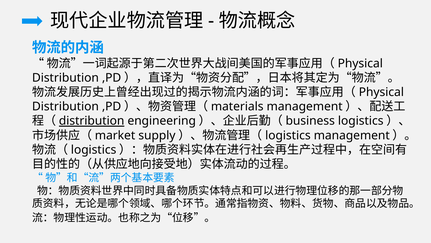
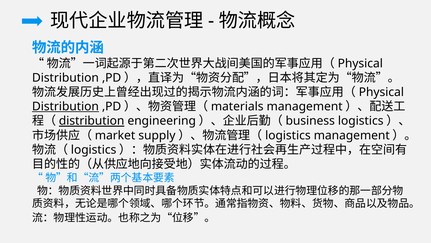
Distribution underline: none -> present (65, 106)
